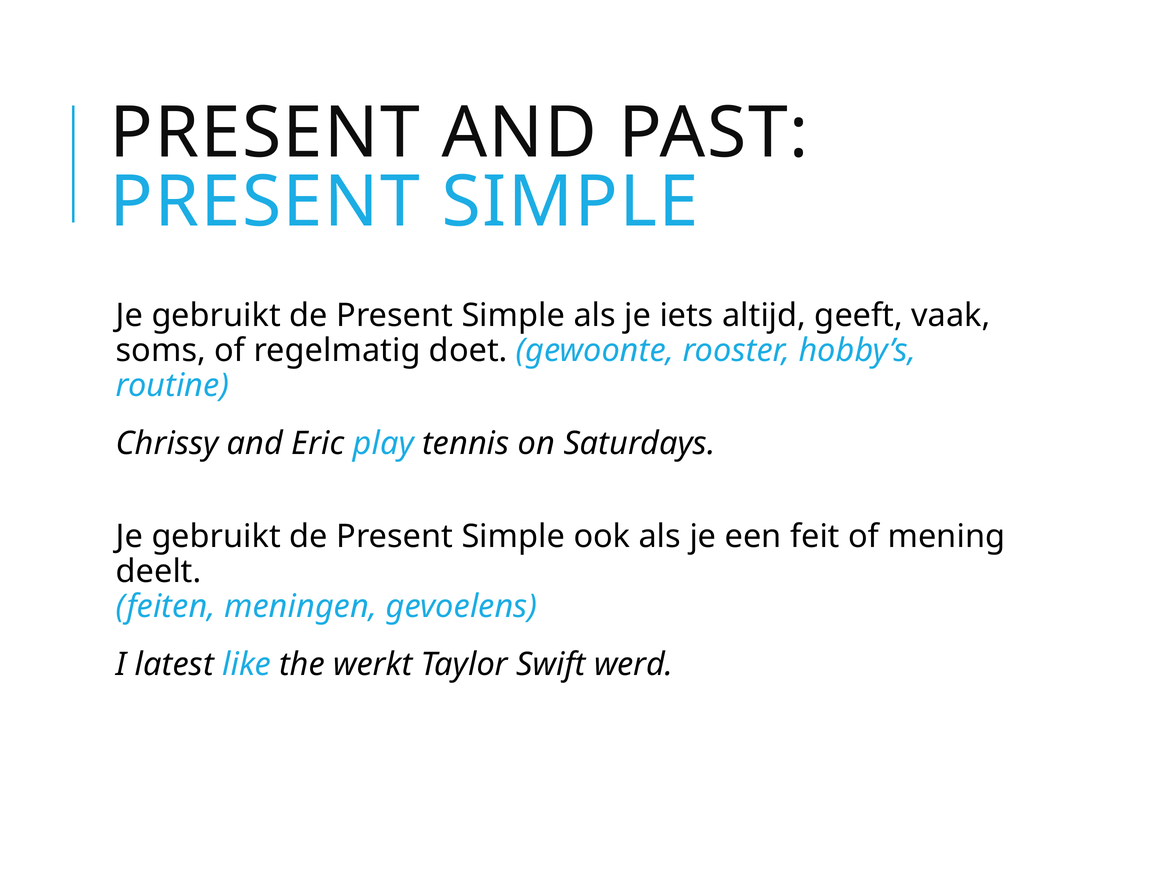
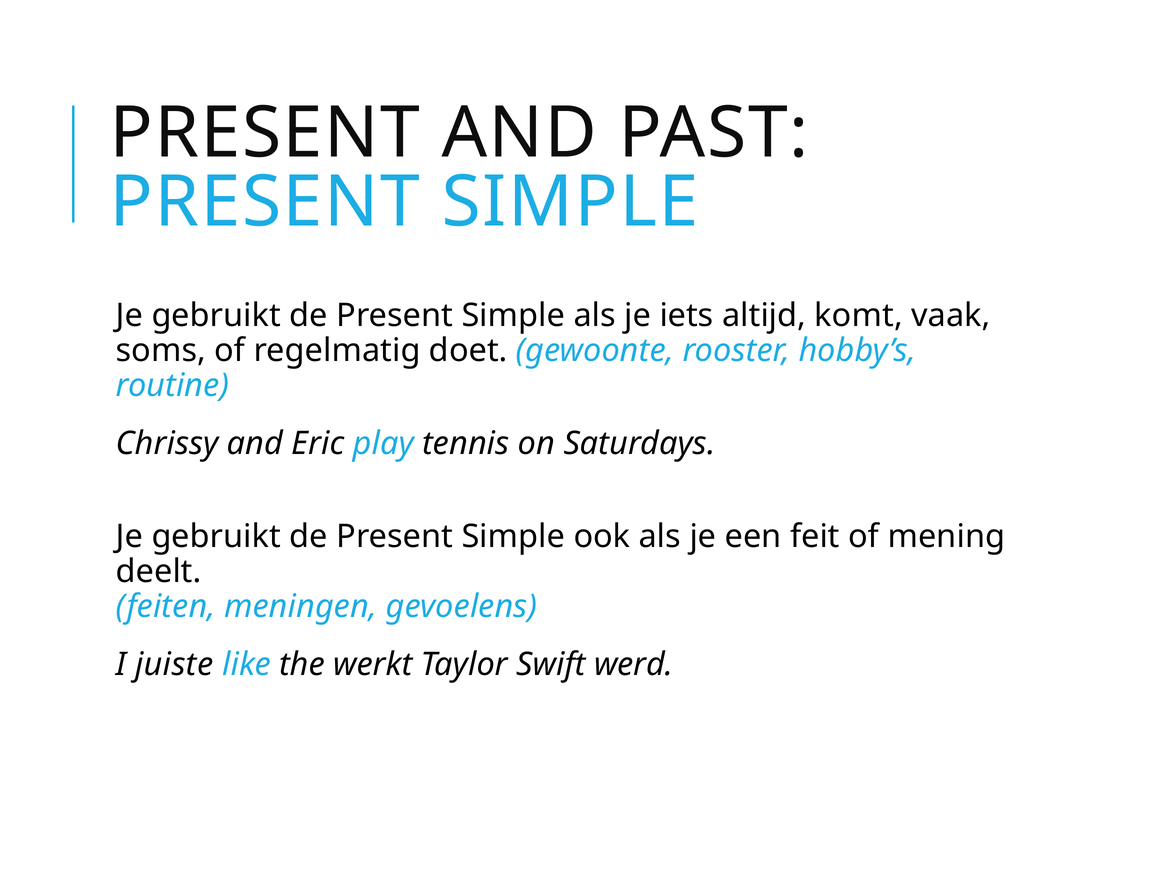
geeft: geeft -> komt (859, 316)
latest: latest -> juiste (174, 665)
